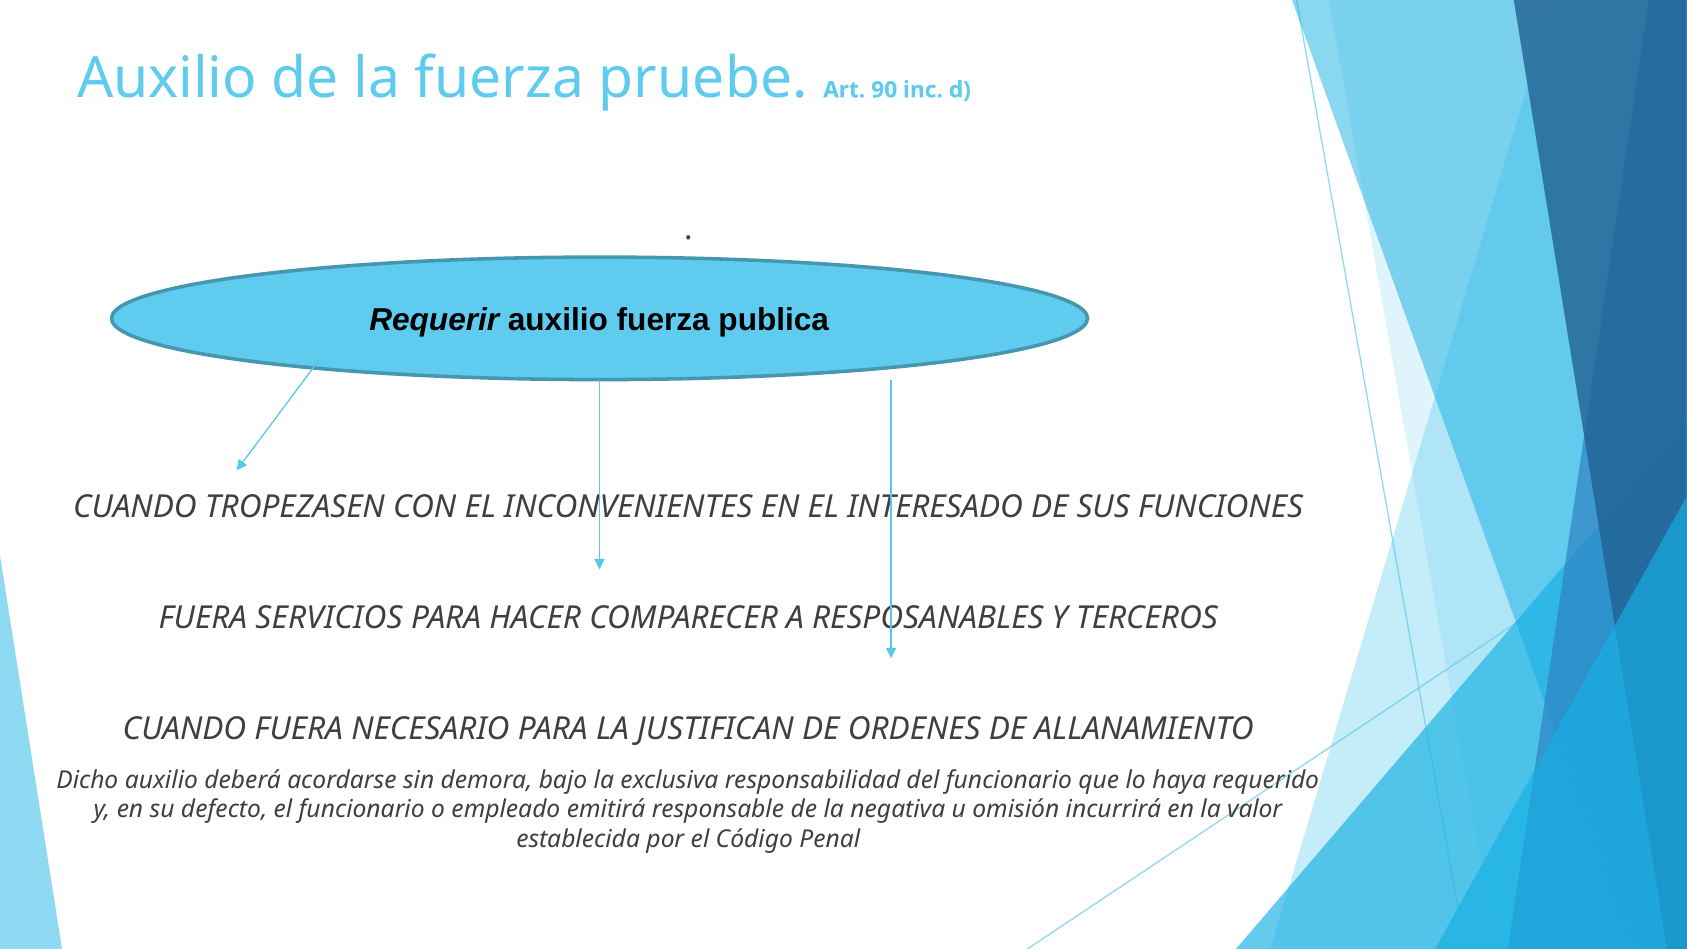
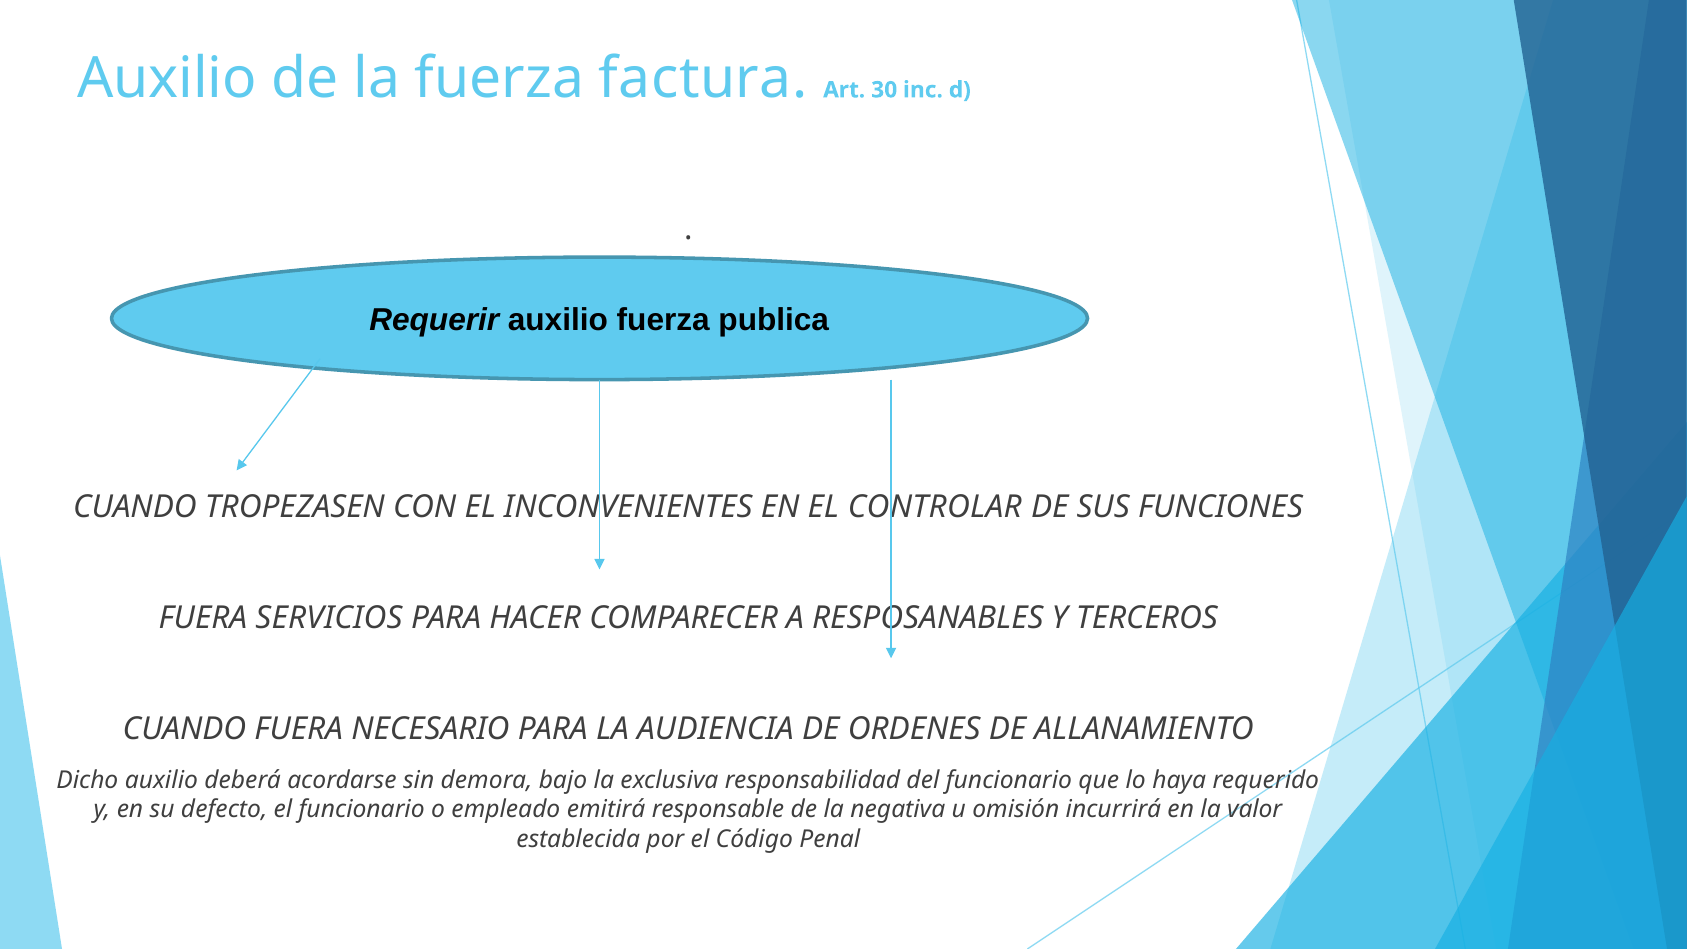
pruebe: pruebe -> factura (703, 79)
90: 90 -> 30 (884, 90)
INTERESADO: INTERESADO -> CONTROLAR (935, 507)
JUSTIFICAN: JUSTIFICAN -> AUDIENCIA (715, 729)
